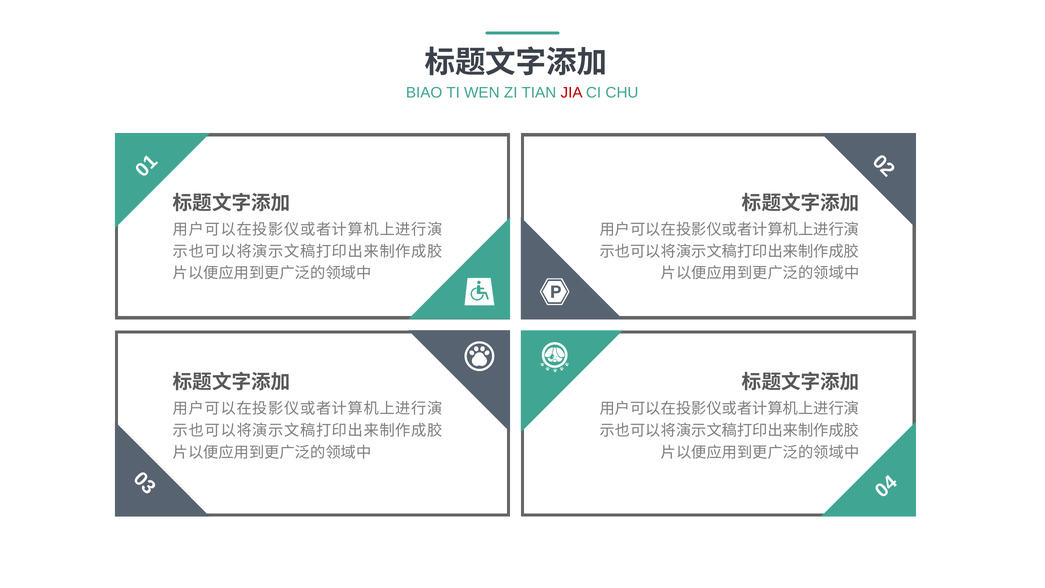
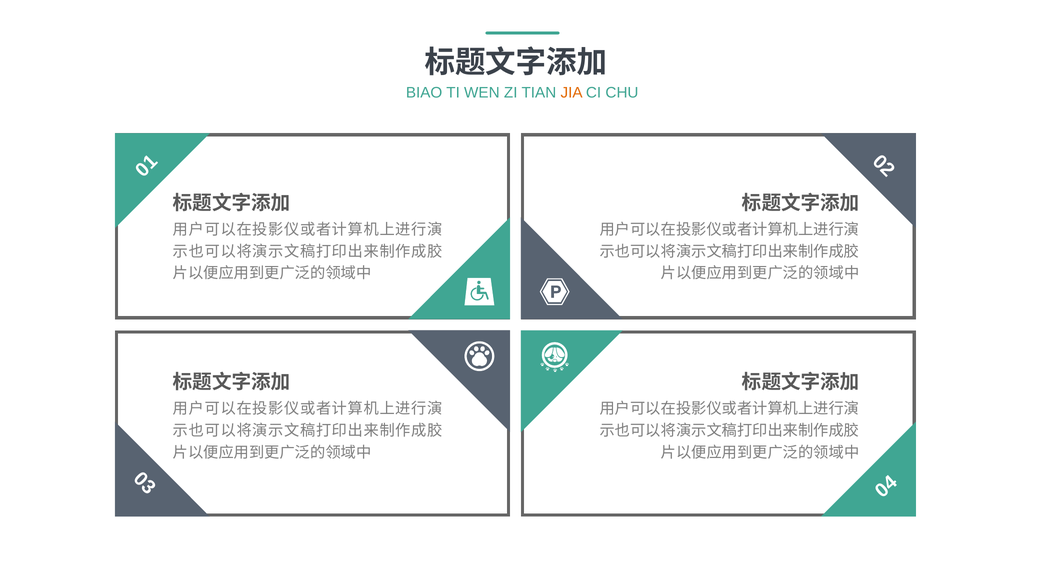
JIA colour: red -> orange (572, 93)
